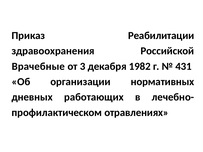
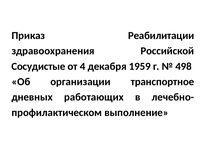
Врачебные: Врачебные -> Сосудистые (38, 66)
3: 3 -> 4 (83, 66)
1982: 1982 -> 1959 (140, 66)
431: 431 -> 498 (184, 66)
нормативных: нормативных -> транспортное (162, 82)
отравлениях: отравлениях -> выполнение (137, 113)
